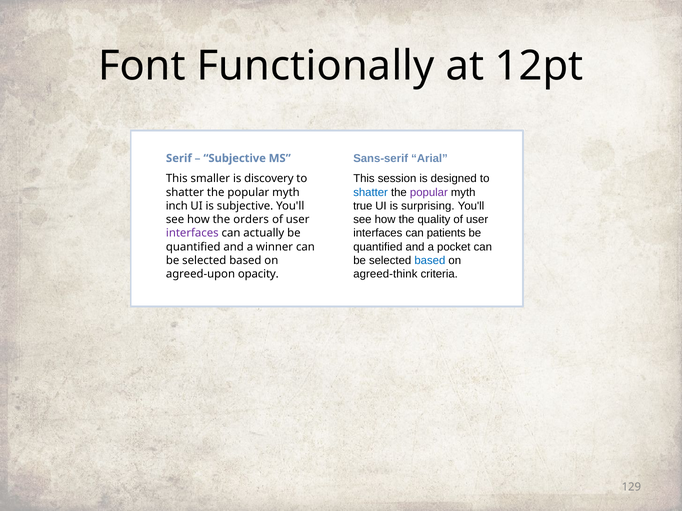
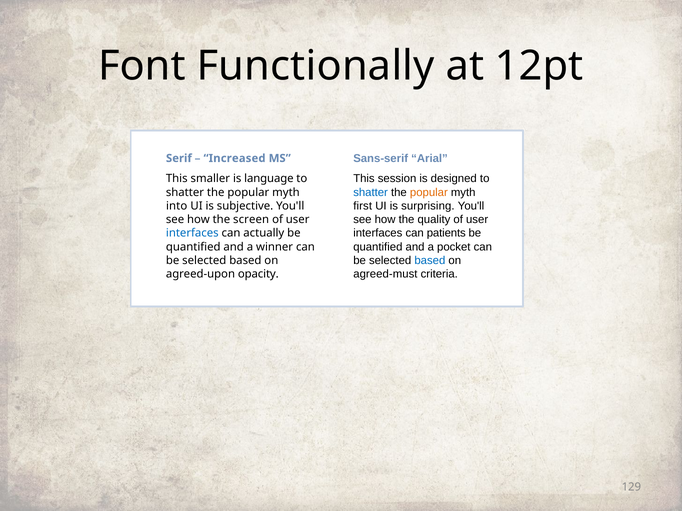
Subjective: Subjective -> Increased (235, 158)
discovery: discovery -> language (269, 179)
popular colour: purple -> orange (429, 193)
true: true -> first (363, 206)
inch: inch -> into (177, 206)
orders: orders -> screen (251, 220)
interfaces colour: purple -> blue (192, 233)
agreed-think: agreed-think -> agreed-must (385, 274)
